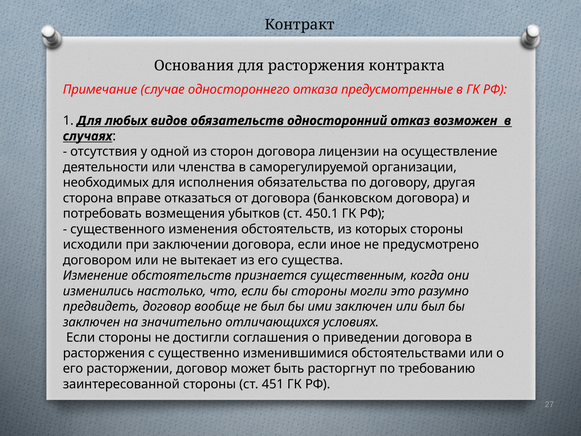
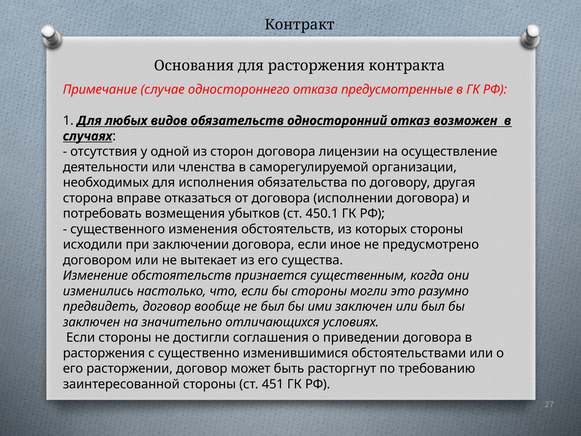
банковском: банковском -> исполнении (353, 198)
